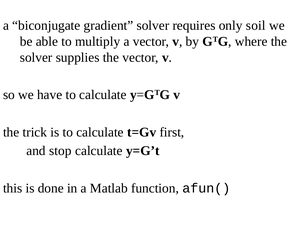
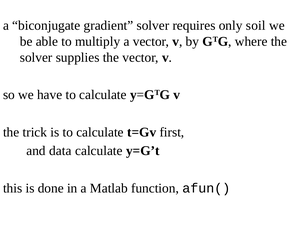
stop: stop -> data (60, 151)
